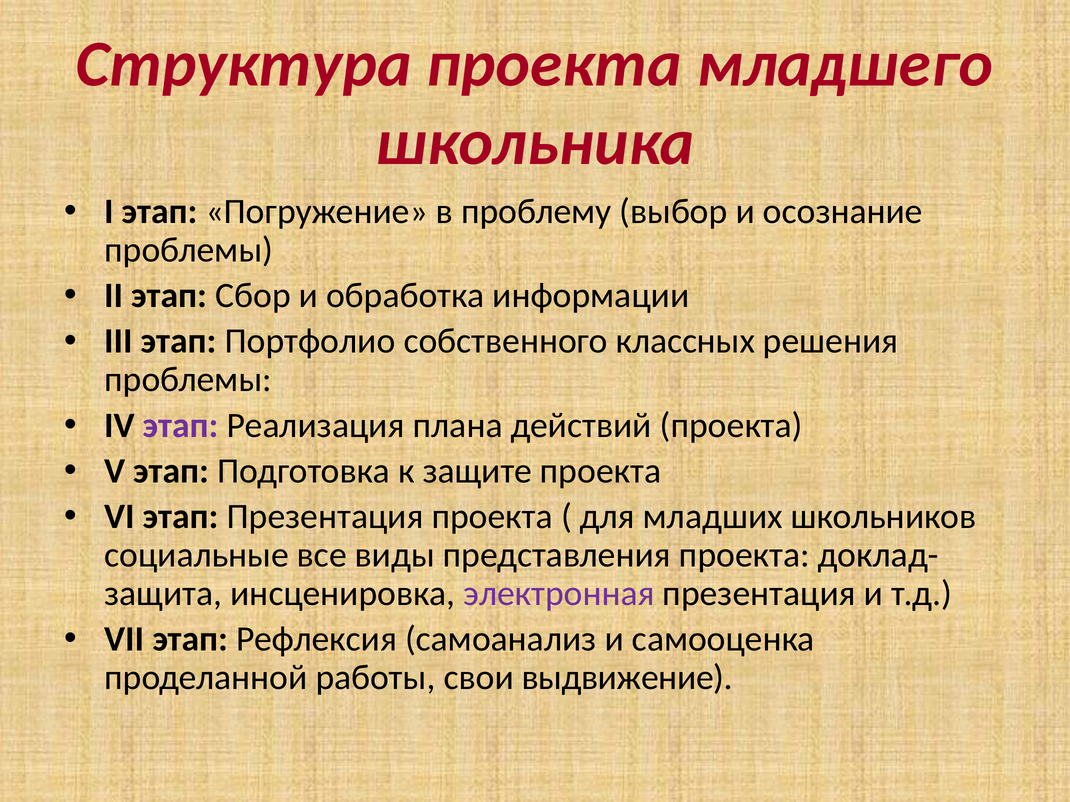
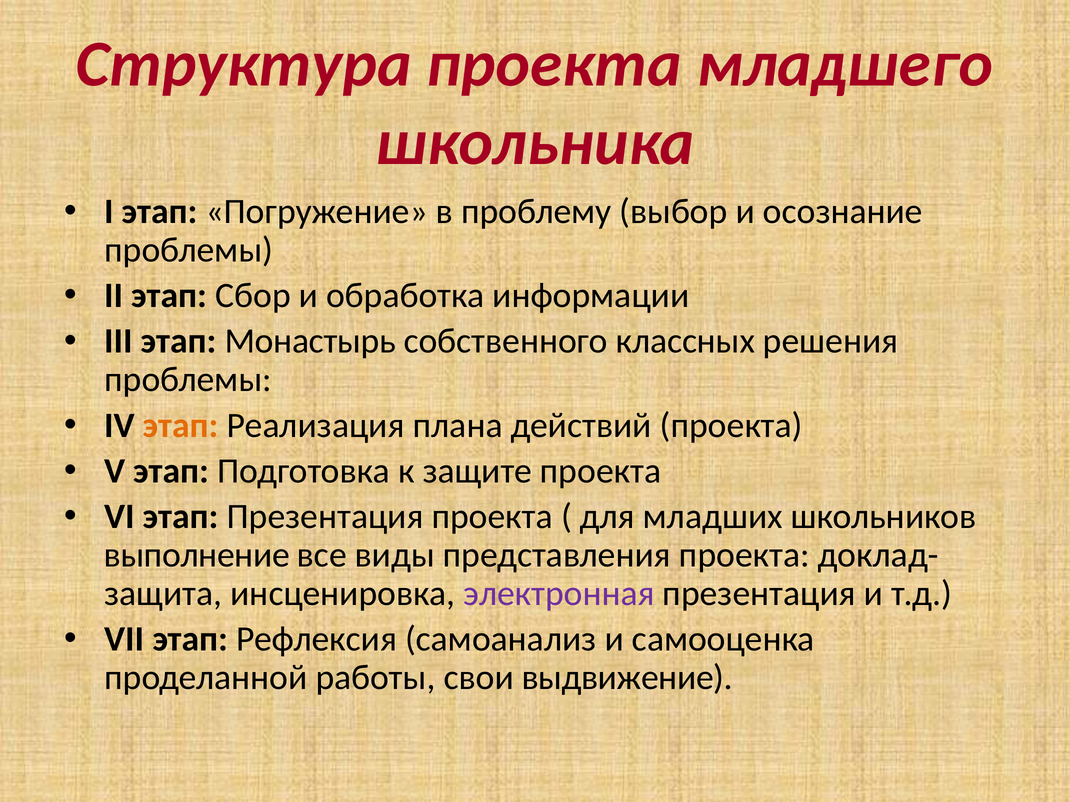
Портфолио: Портфолио -> Монастырь (310, 341)
этап colour: purple -> orange (181, 426)
социальные: социальные -> выполнение (197, 555)
